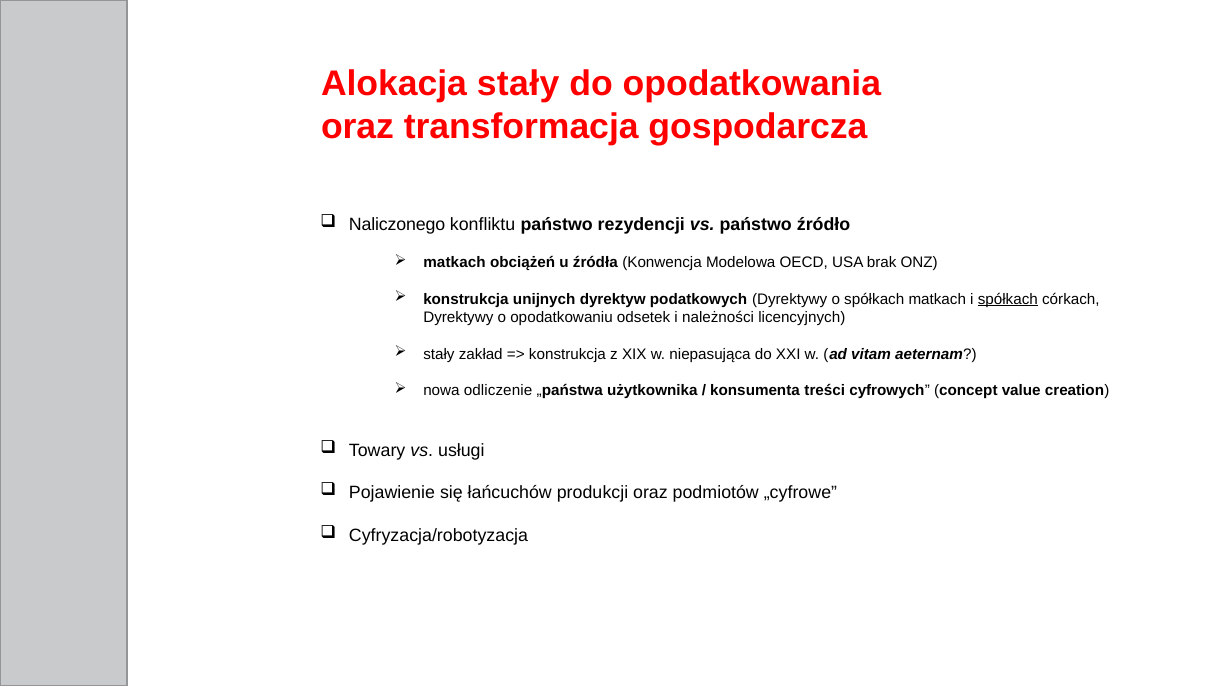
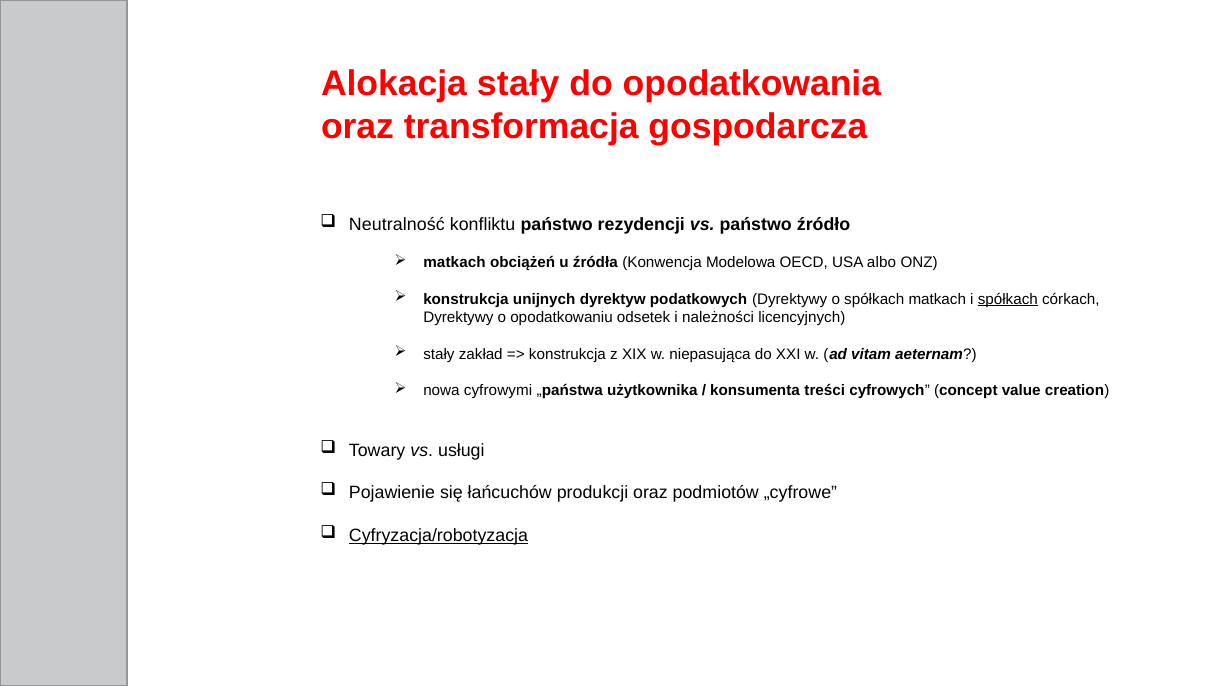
Naliczonego: Naliczonego -> Neutralność (397, 225)
brak: brak -> albo (882, 263)
odliczenie: odliczenie -> cyfrowymi (498, 391)
Cyfryzacja/robotyzacja underline: none -> present (438, 536)
